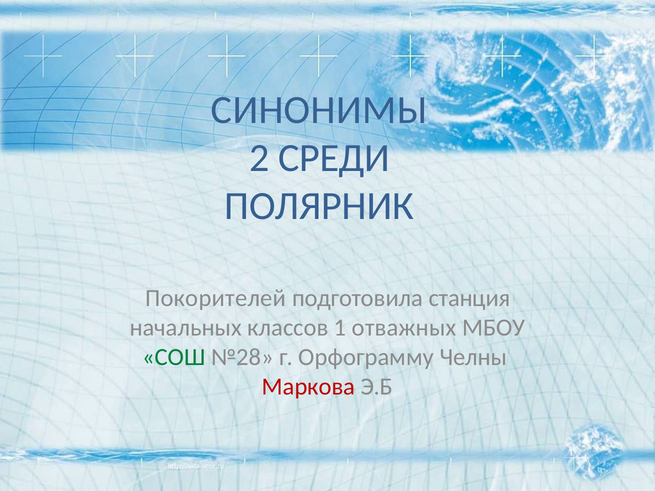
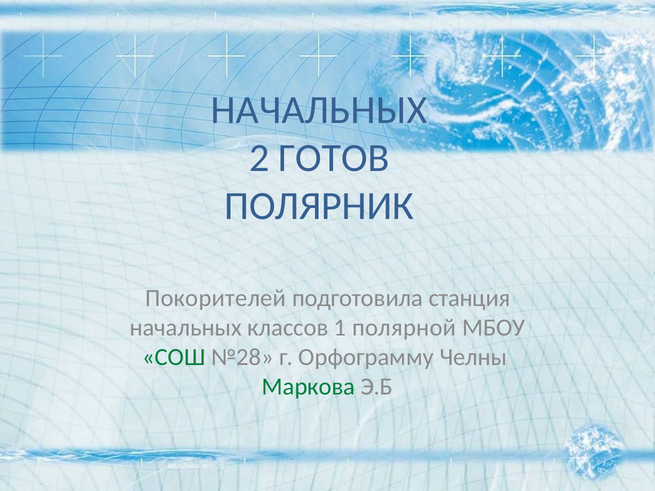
СИНОНИМЫ: СИНОНИМЫ -> НАЧАЛЬНЫХ (319, 110)
СРЕДИ: СРЕДИ -> ГОТОВ (334, 158)
отважных: отважных -> полярной (404, 328)
Маркова colour: red -> green (309, 387)
